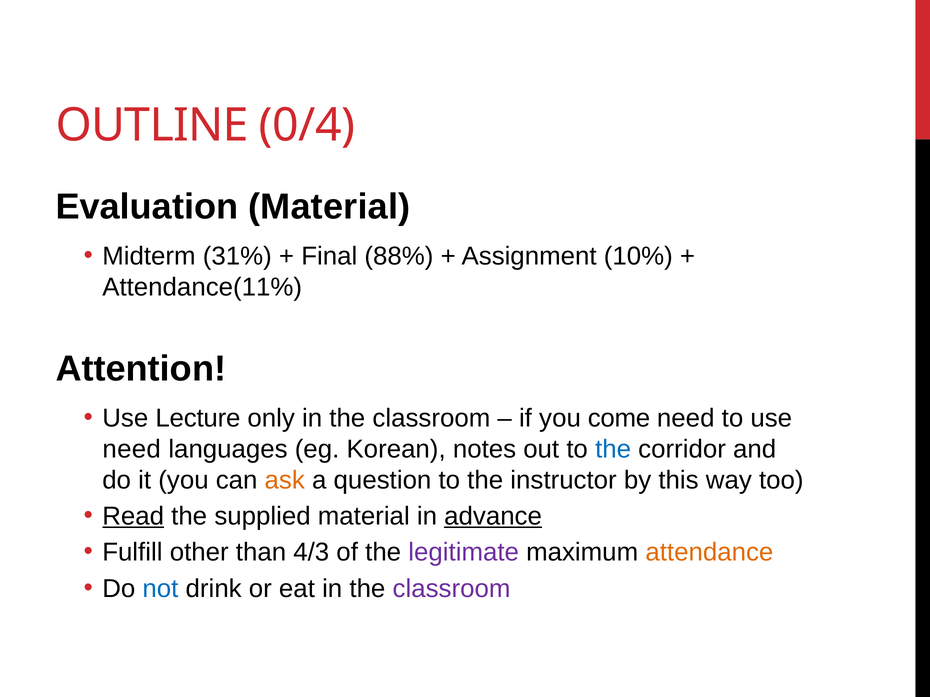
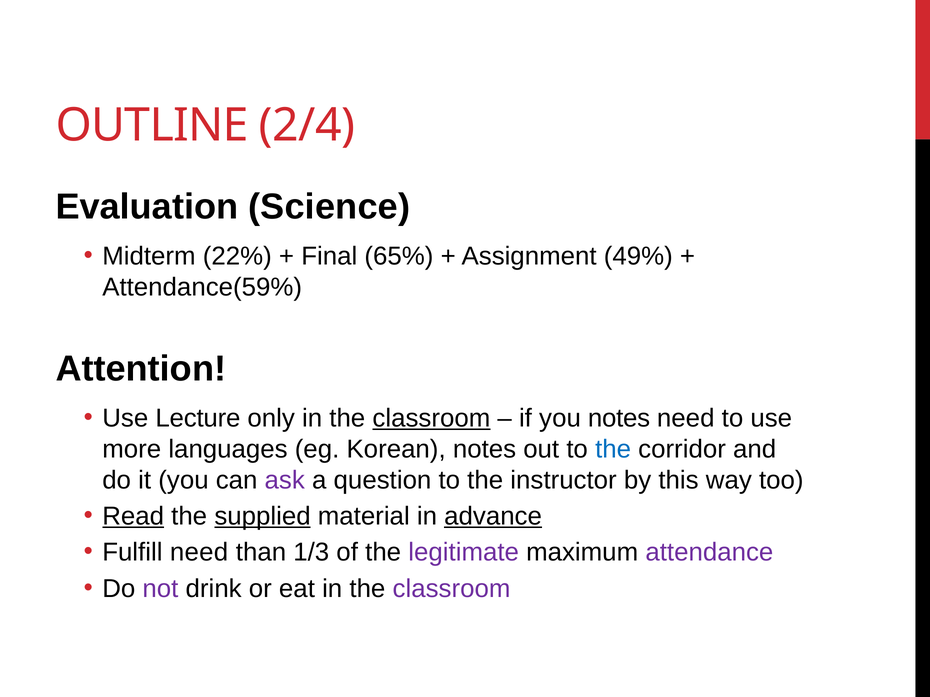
0/4: 0/4 -> 2/4 (307, 126)
Evaluation Material: Material -> Science (329, 207)
31%: 31% -> 22% (237, 256)
88%: 88% -> 65% (399, 256)
10%: 10% -> 49% (638, 256)
Attendance(11%: Attendance(11% -> Attendance(59% (202, 288)
classroom underline: none -> present (431, 418)
you come: come -> notes (619, 418)
need: need -> more (132, 449)
ask colour: orange -> purple (285, 480)
supplied underline: none -> present (263, 517)
Fulfill other: other -> need (199, 553)
4/3: 4/3 -> 1/3 (311, 553)
attendance colour: orange -> purple (709, 553)
not colour: blue -> purple (160, 589)
